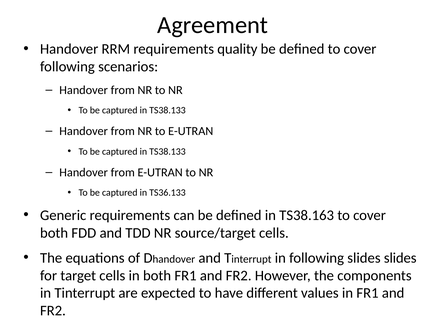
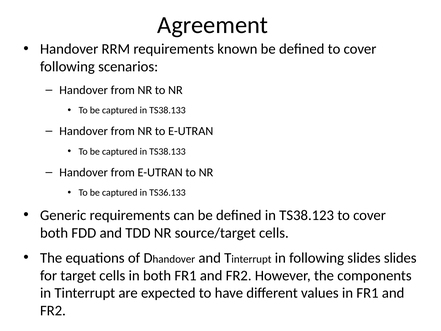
quality: quality -> known (237, 49)
TS38.163: TS38.163 -> TS38.123 (307, 215)
